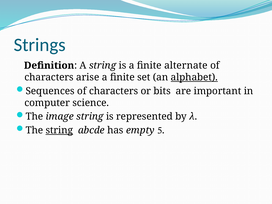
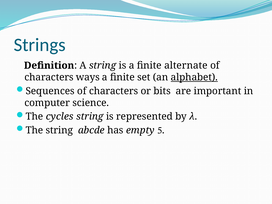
arise: arise -> ways (88, 77)
image: image -> cycles (60, 117)
string underline: present -> none (59, 130)
